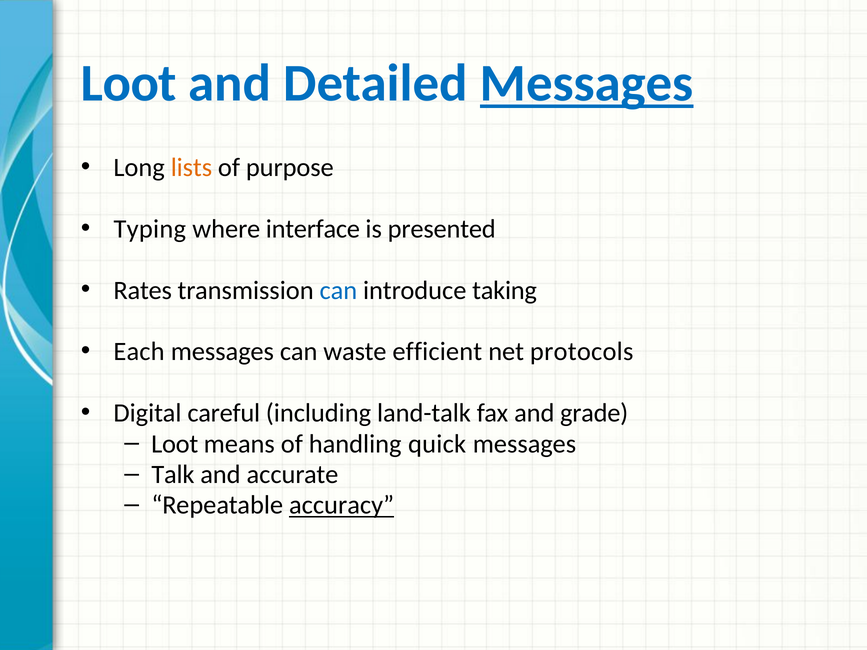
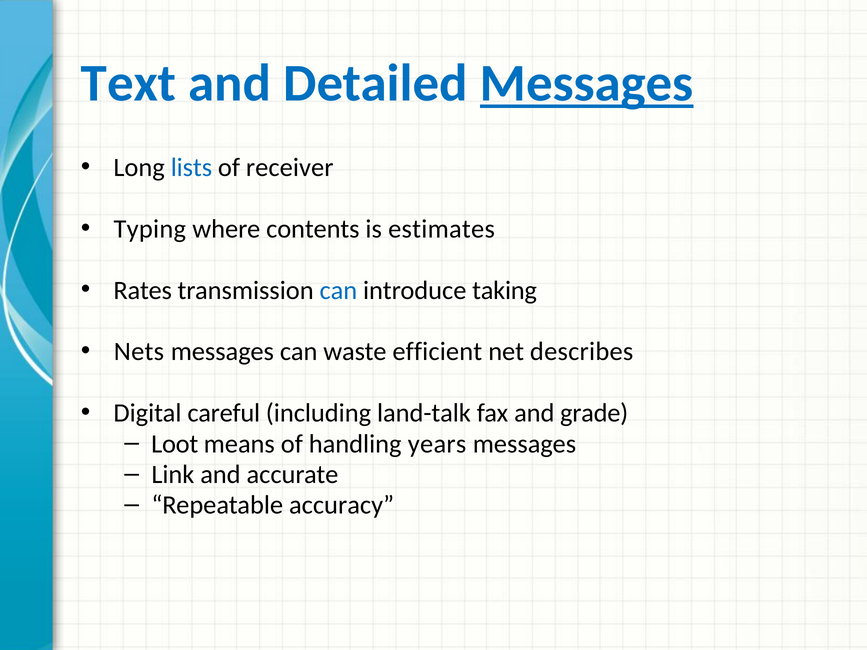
Loot: Loot -> Text (129, 83)
lists colour: orange -> blue (191, 168)
purpose: purpose -> receiver (290, 168)
interface: interface -> contents (313, 229)
presented: presented -> estimates (442, 229)
Each: Each -> Nets (139, 352)
protocols: protocols -> describes (582, 352)
quick: quick -> years (437, 444)
Talk: Talk -> Link (173, 475)
accuracy underline: present -> none (342, 505)
